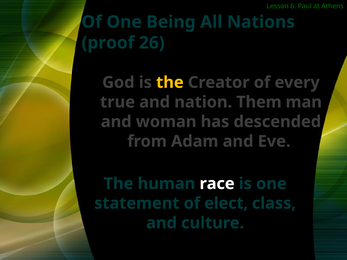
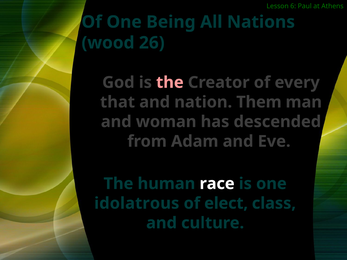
proof: proof -> wood (108, 43)
the colour: yellow -> pink (170, 83)
true: true -> that (118, 102)
statement: statement -> idolatrous (137, 203)
